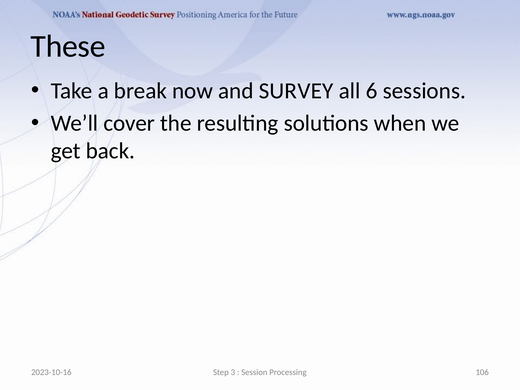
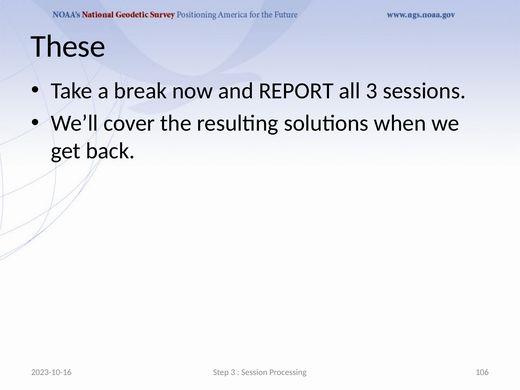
SURVEY: SURVEY -> REPORT (296, 91)
all 6: 6 -> 3 (372, 91)
